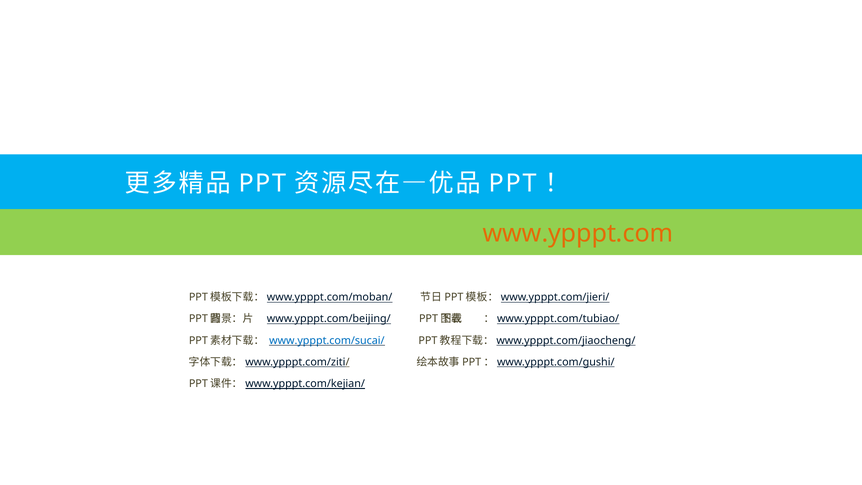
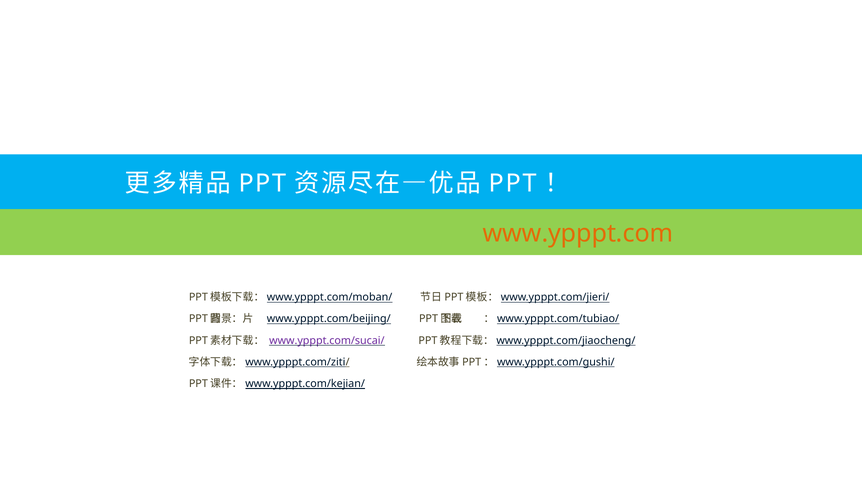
www.ypppt.com/sucai/ colour: blue -> purple (327, 340)
